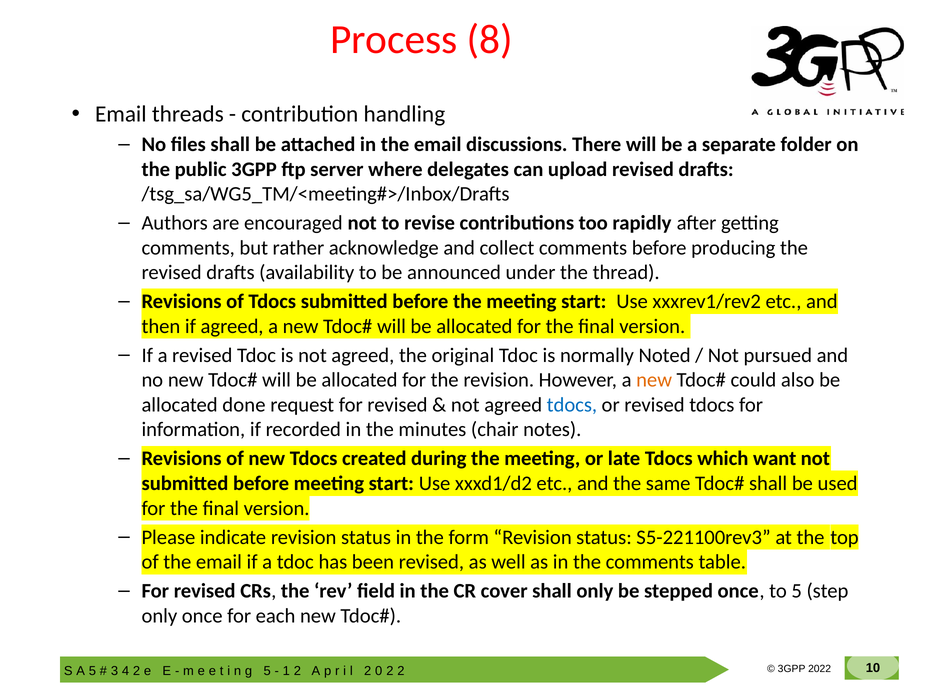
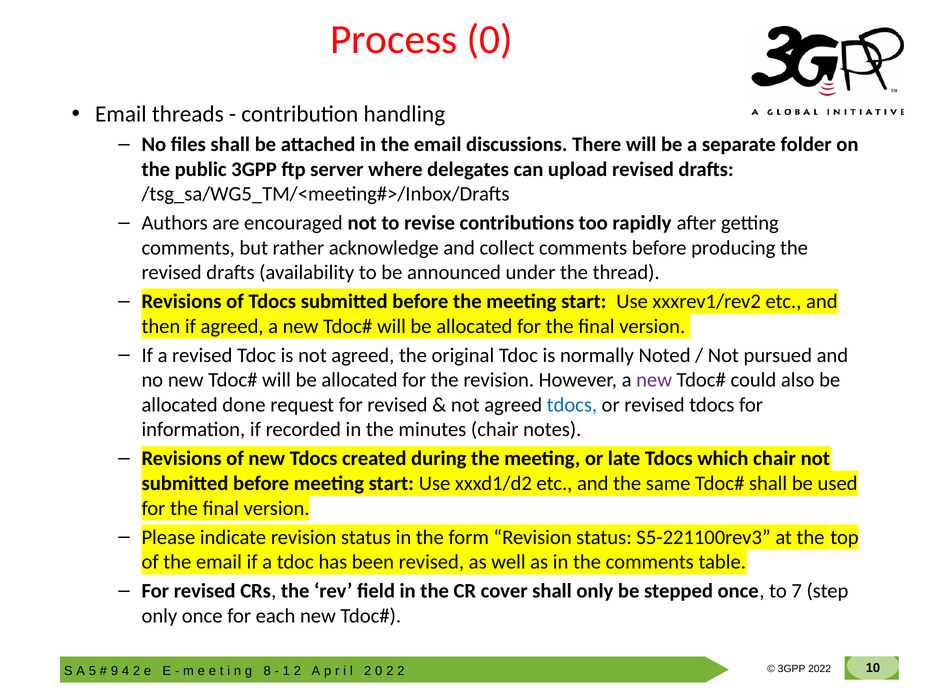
Process 8: 8 -> 0 (490, 39)
new colour: orange -> purple (654, 380)
which want: want -> chair (774, 459)
to 5: 5 -> 7 (797, 591)
3: 3 -> 9 (115, 671)
5: 5 -> 8 (267, 671)
